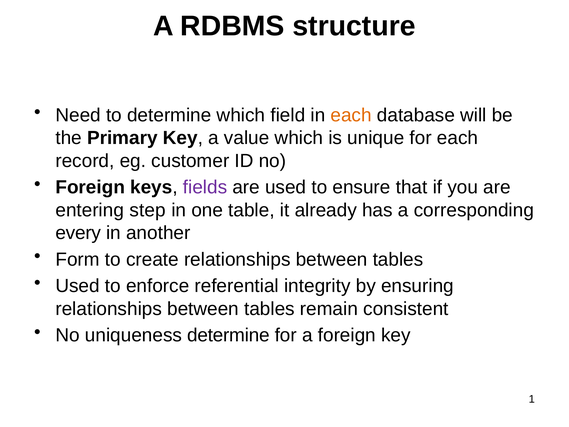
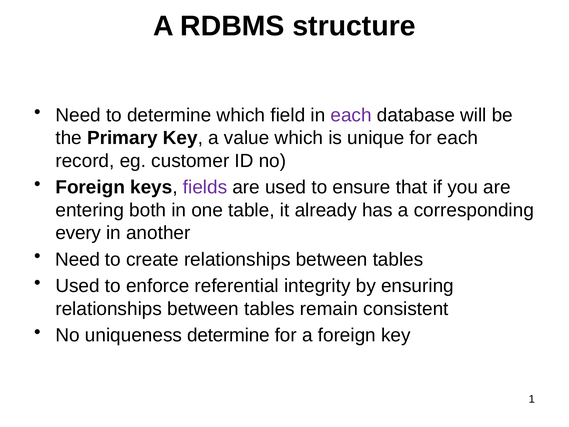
each colour: orange -> purple (351, 115)
step: step -> both (148, 210)
Form: Form -> Need (78, 259)
